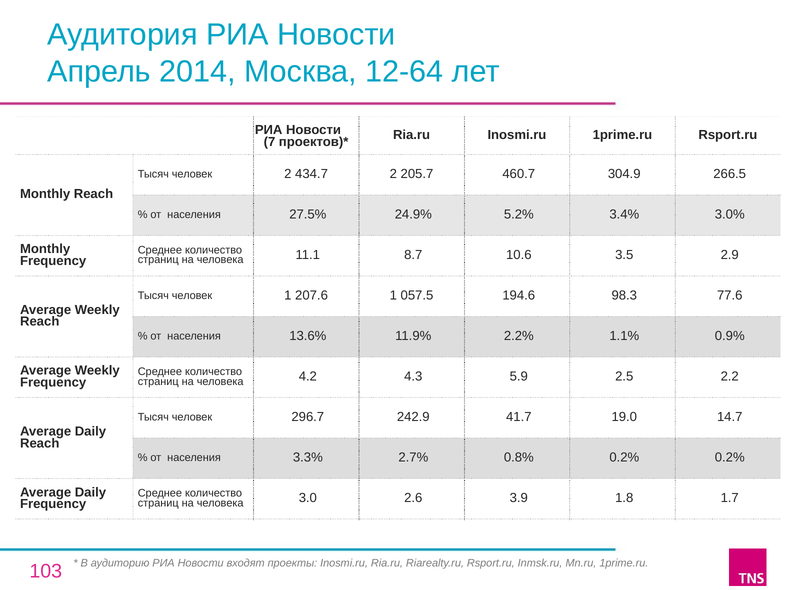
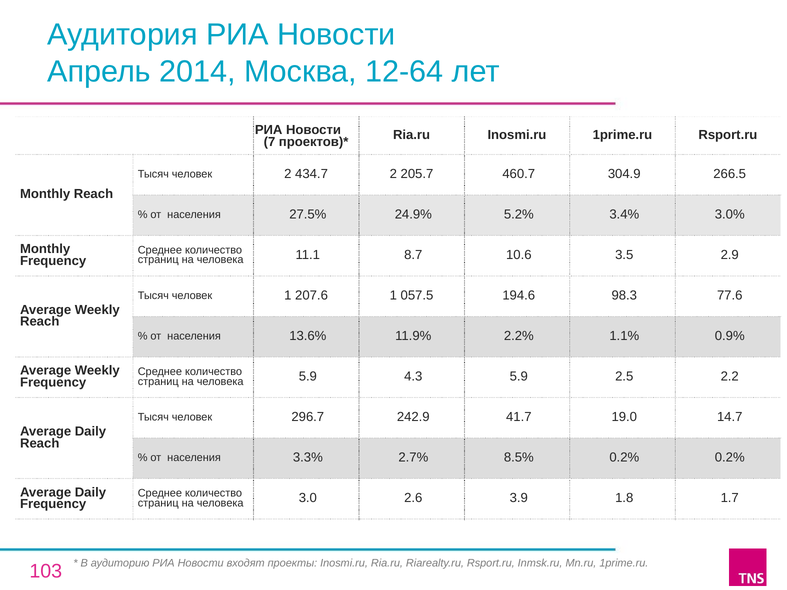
человека 4.2: 4.2 -> 5.9 (308, 377)
0.8%: 0.8% -> 8.5% (519, 458)
